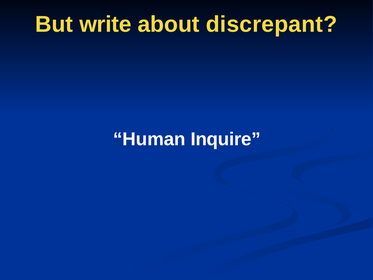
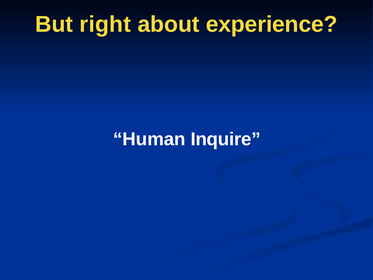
write: write -> right (105, 24)
discrepant: discrepant -> experience (272, 24)
